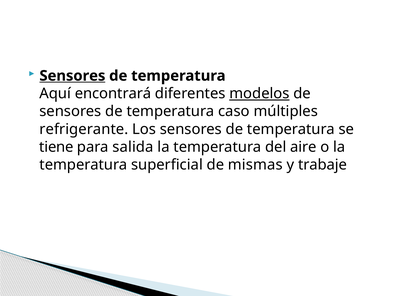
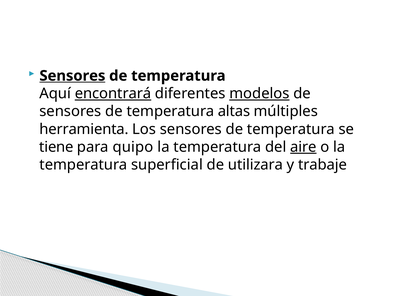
encontrará underline: none -> present (113, 94)
caso: caso -> altas (234, 111)
refrigerante: refrigerante -> herramienta (84, 129)
salida: salida -> quipo (133, 147)
aire underline: none -> present (303, 147)
mismas: mismas -> utilizara (255, 165)
